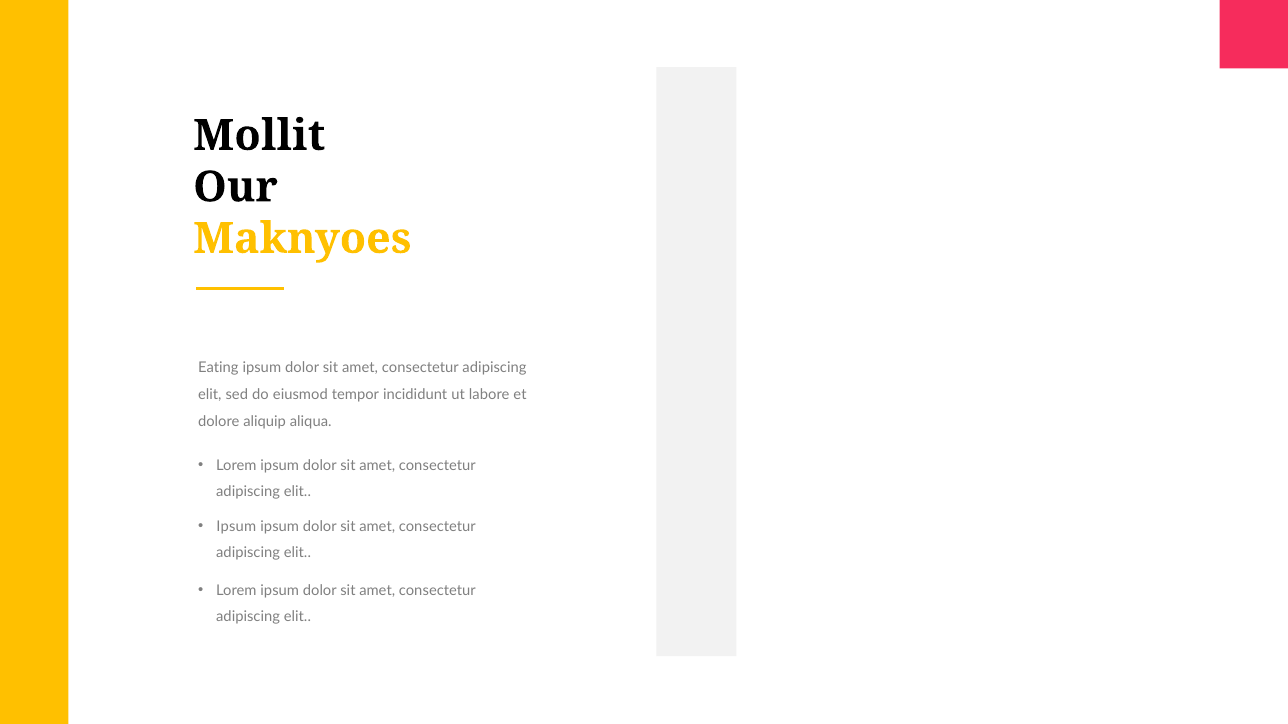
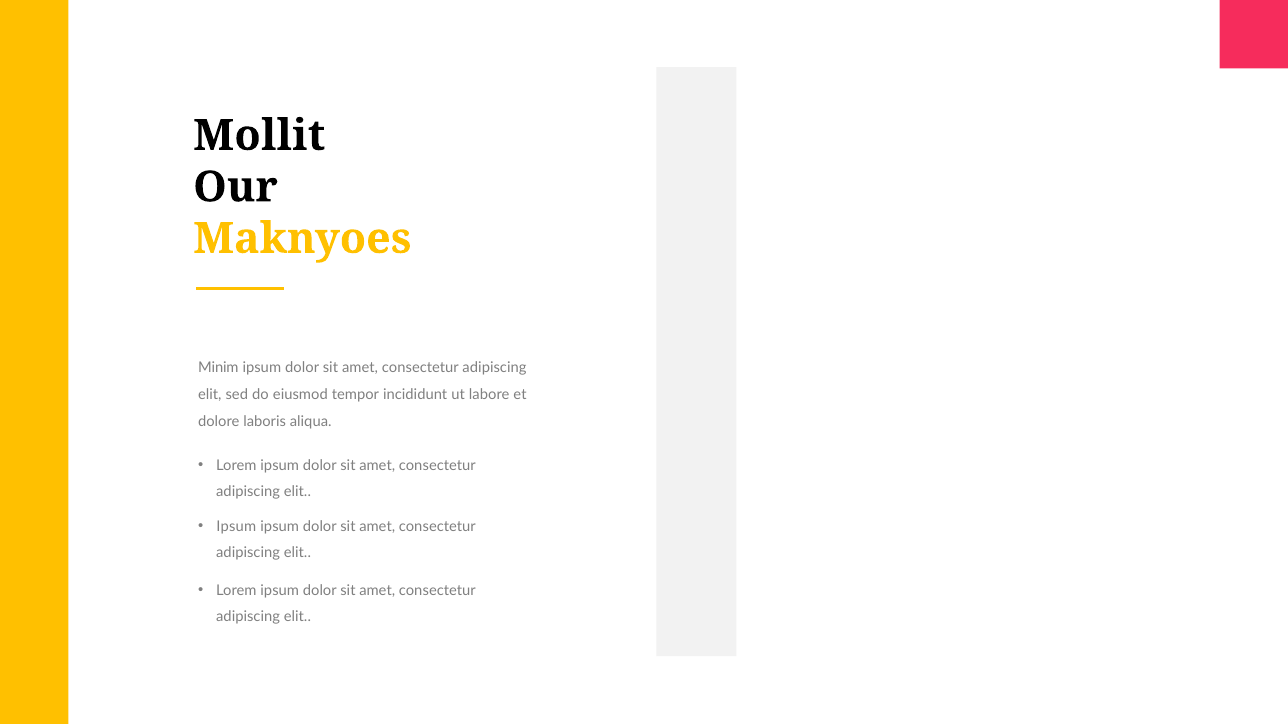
Eating: Eating -> Minim (218, 368)
aliquip: aliquip -> laboris (265, 421)
